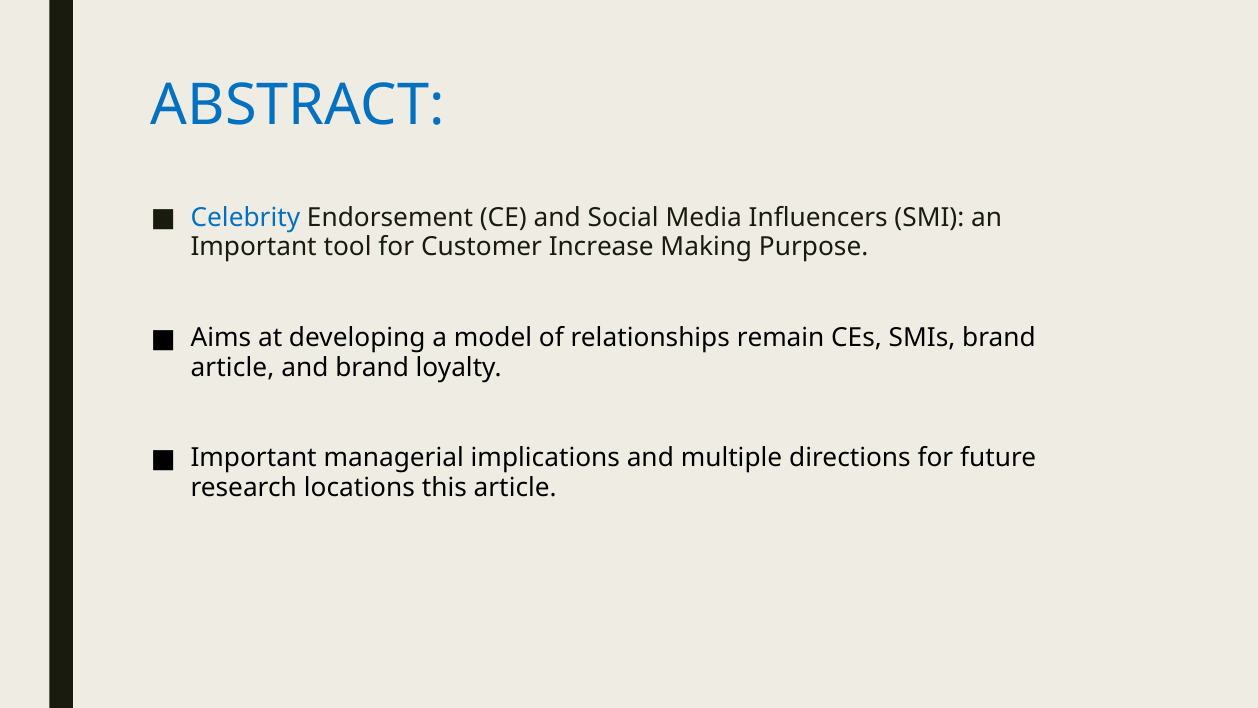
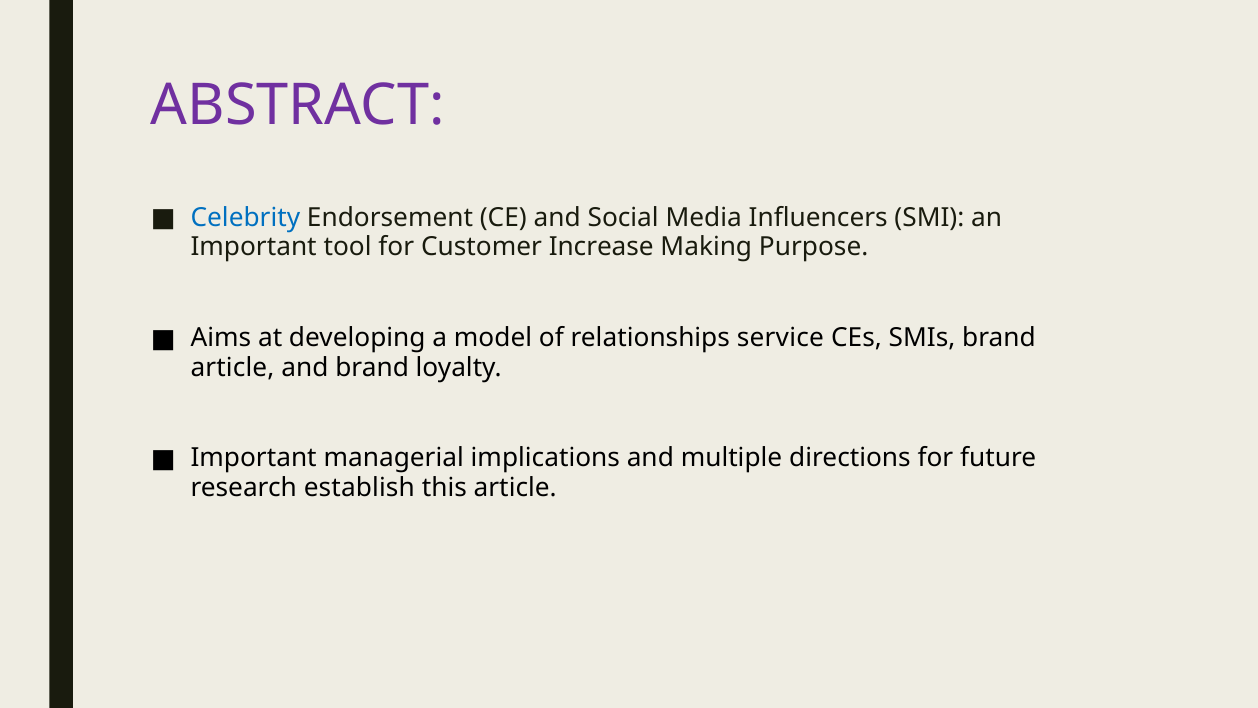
ABSTRACT colour: blue -> purple (298, 106)
remain: remain -> service (780, 338)
locations: locations -> establish (359, 488)
